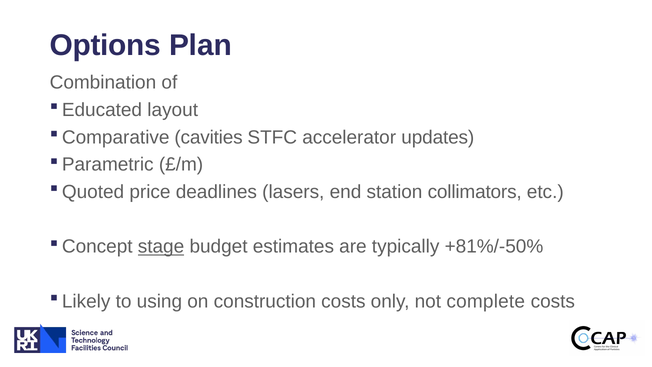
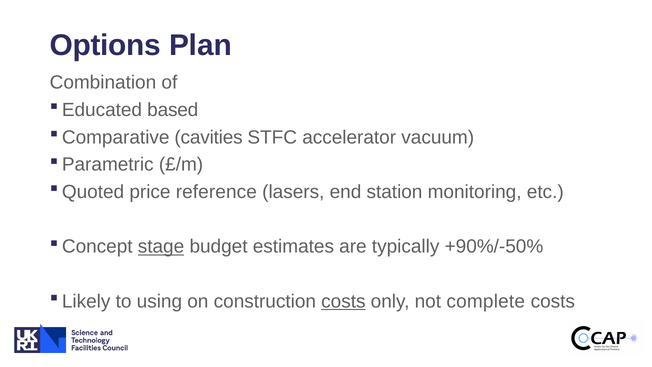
layout: layout -> based (173, 110)
updates: updates -> vacuum (438, 137)
deadlines: deadlines -> reference (216, 192)
collimators: collimators -> monitoring (475, 192)
+81%/-50%: +81%/-50% -> +90%/-50% (494, 246)
costs underline: none -> present (343, 301)
